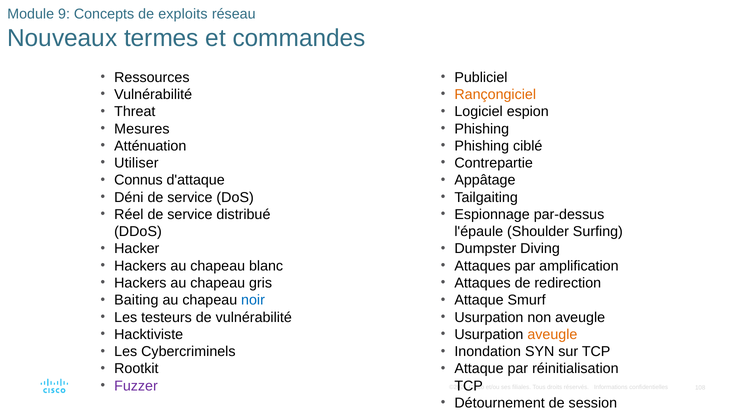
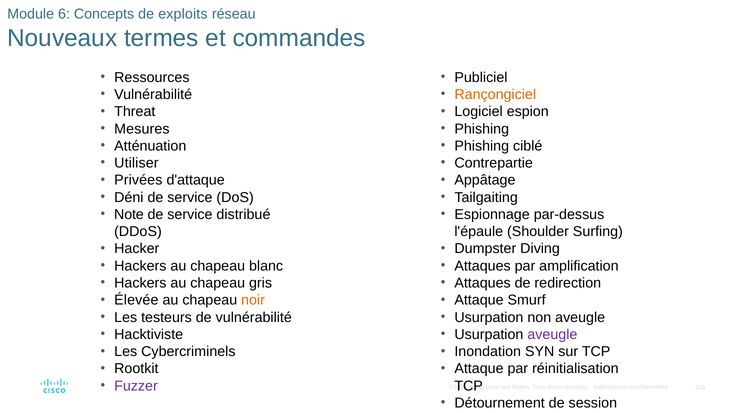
9: 9 -> 6 (64, 14)
Connus: Connus -> Privées (138, 180)
Réel: Réel -> Note (129, 214)
Baiting: Baiting -> Élevée (136, 300)
noir colour: blue -> orange (253, 300)
aveugle colour: orange -> purple (552, 334)
